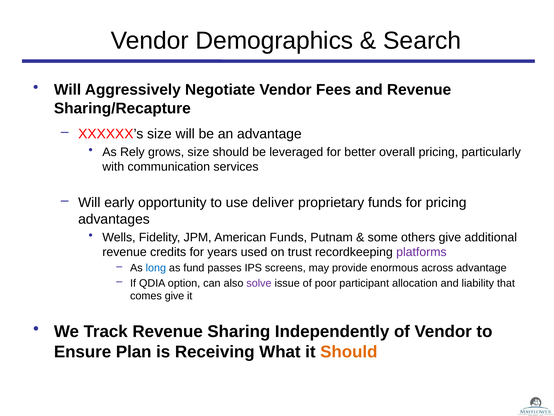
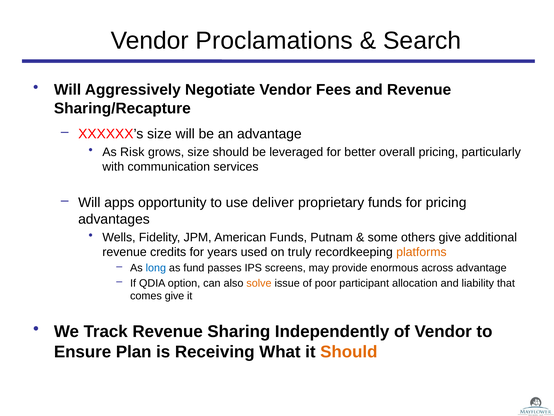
Demographics: Demographics -> Proclamations (274, 41)
Rely: Rely -> Risk (132, 152)
early: early -> apps (119, 202)
trust: trust -> truly (300, 252)
platforms colour: purple -> orange (421, 252)
solve colour: purple -> orange (259, 283)
